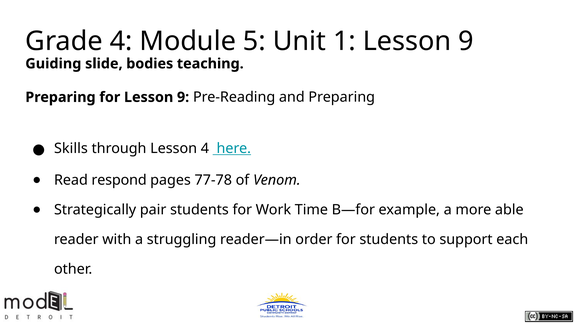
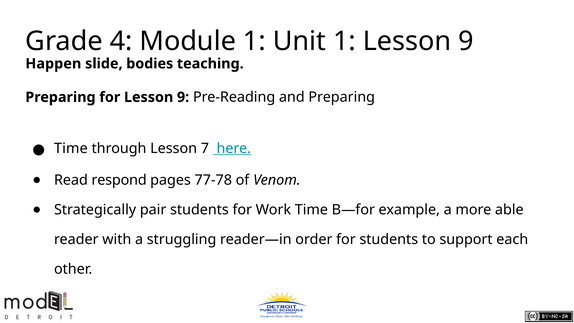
Module 5: 5 -> 1 (254, 41)
Guiding: Guiding -> Happen (53, 64)
Skills: Skills -> Time (71, 148)
Lesson 4: 4 -> 7 (205, 148)
